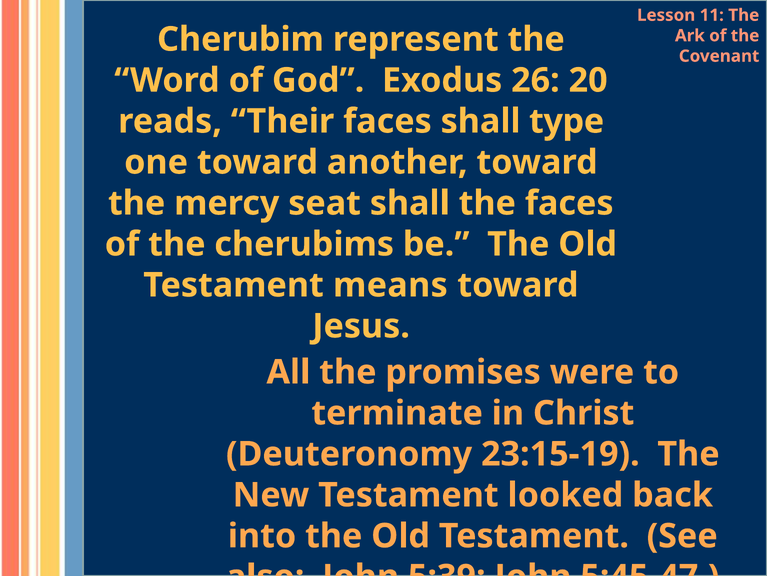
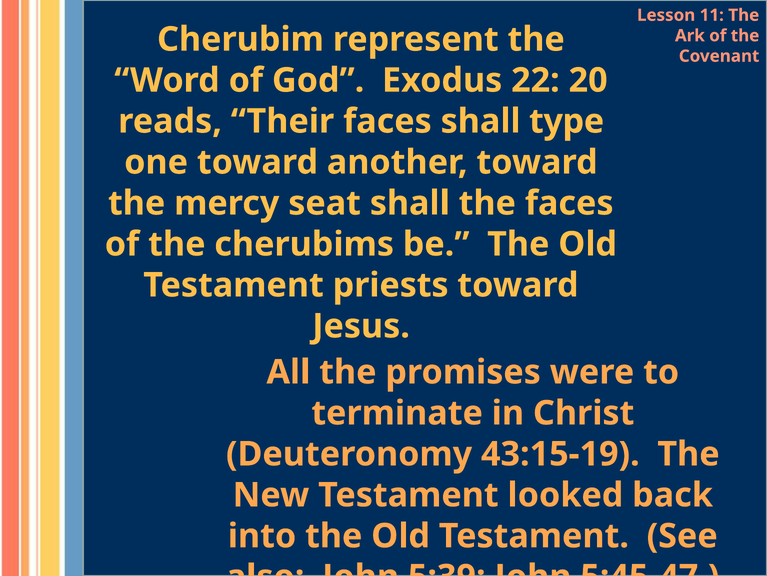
26: 26 -> 22 (535, 80)
means: means -> priests (391, 285)
23:15-19: 23:15-19 -> 43:15-19 (560, 454)
